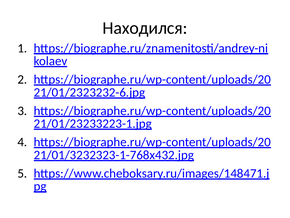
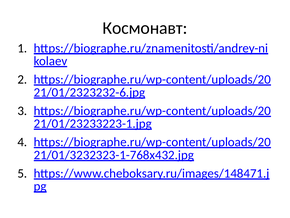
Находился: Находился -> Космонавт (145, 28)
